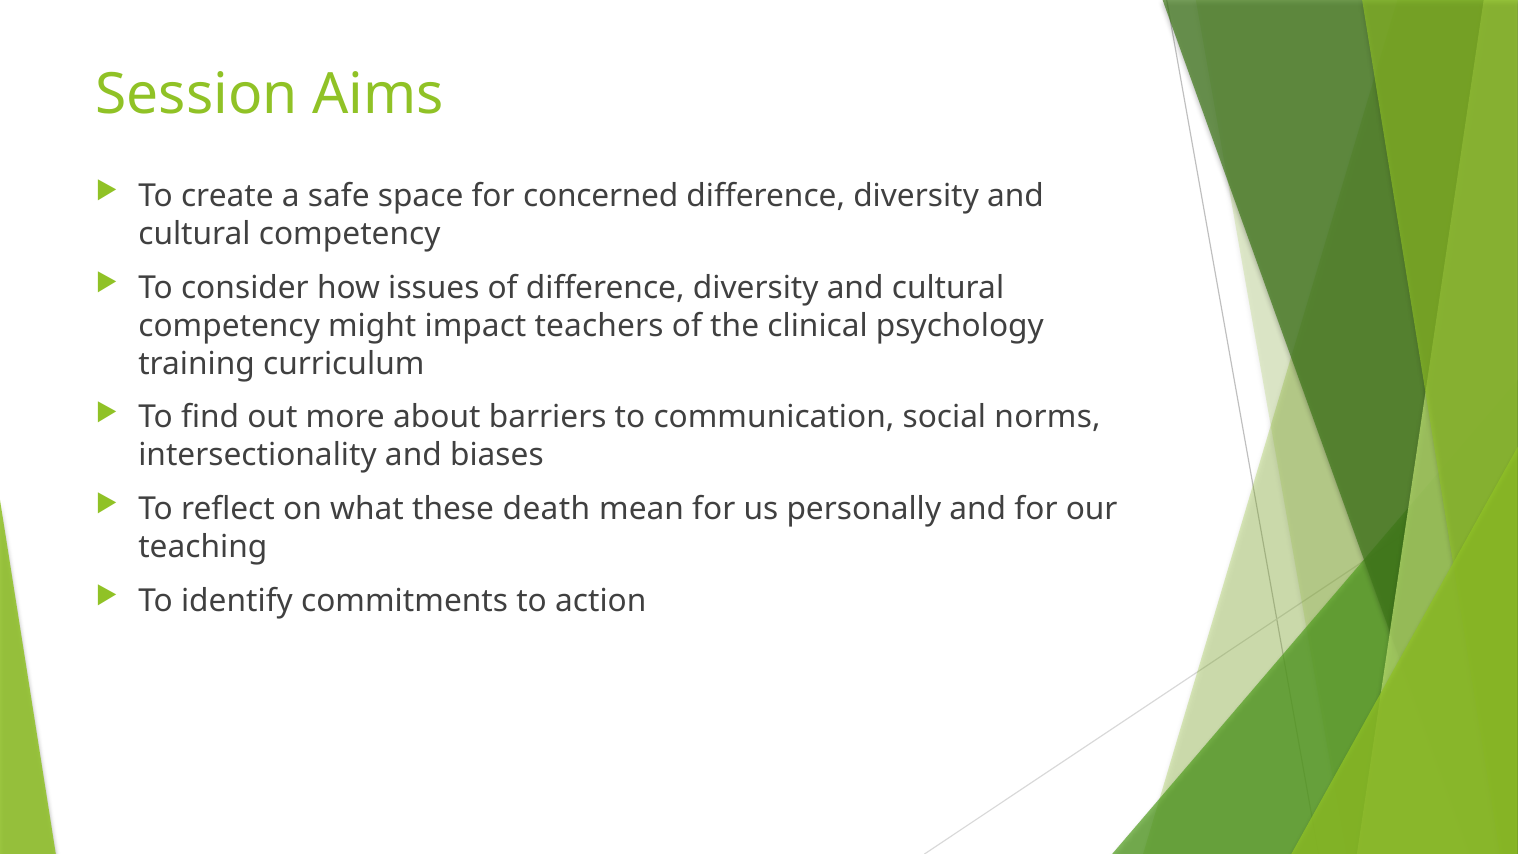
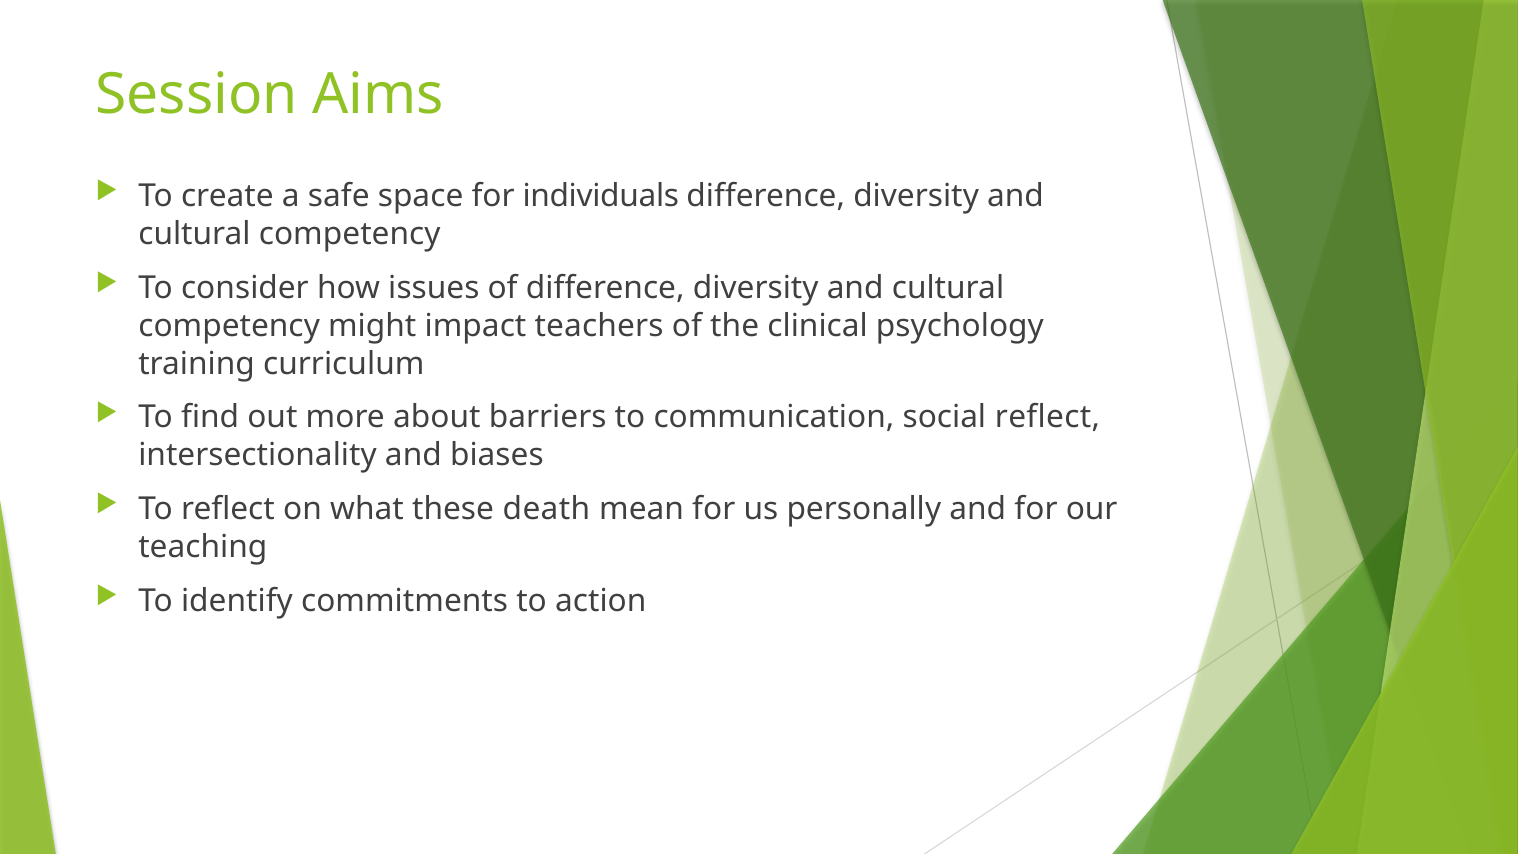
concerned: concerned -> individuals (601, 196)
social norms: norms -> reflect (1048, 417)
